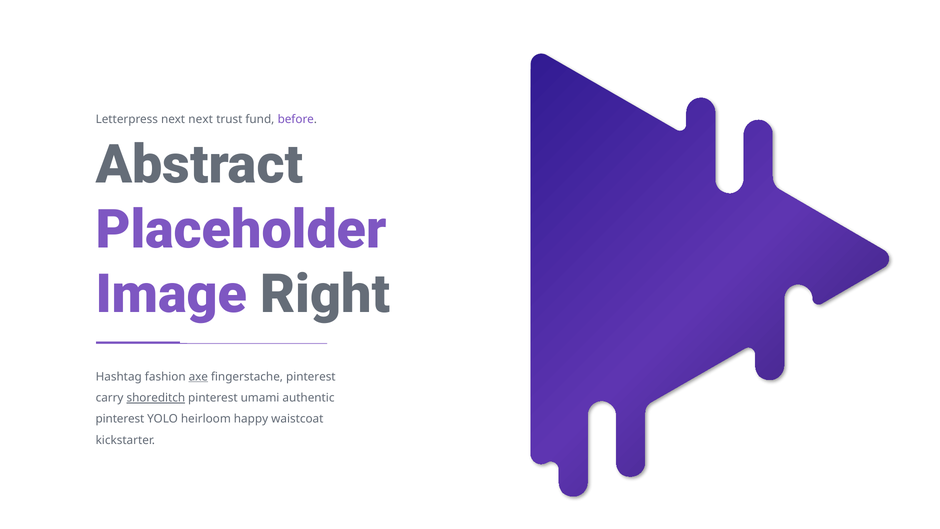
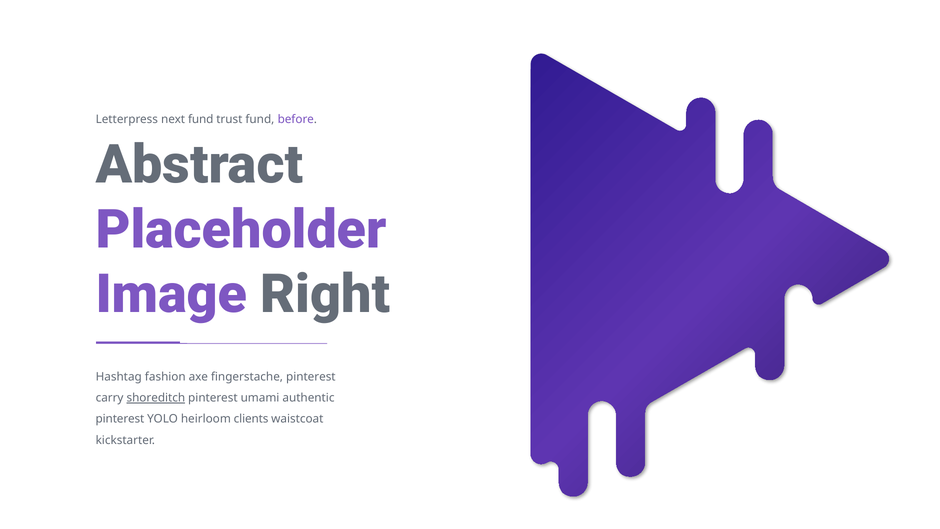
next next: next -> fund (201, 119)
axe underline: present -> none (198, 377)
happy: happy -> clients (251, 419)
